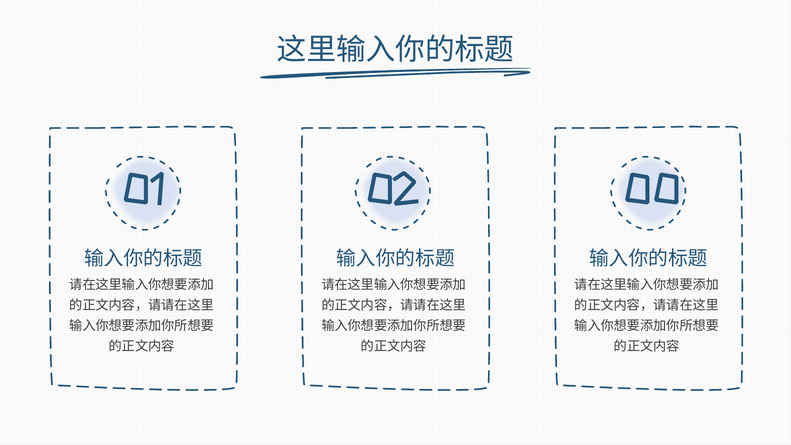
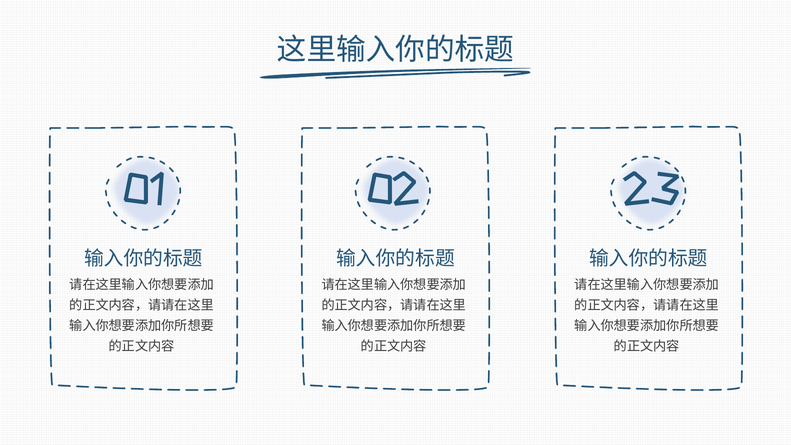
00: 00 -> 23 (652, 190)
